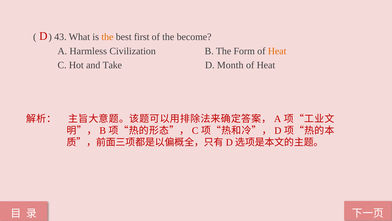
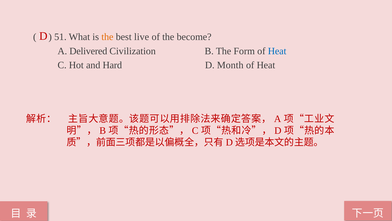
43: 43 -> 51 (60, 37)
first: first -> live (142, 37)
Harmless: Harmless -> Delivered (88, 51)
Heat colour: orange -> blue (277, 51)
Take: Take -> Hard (112, 65)
